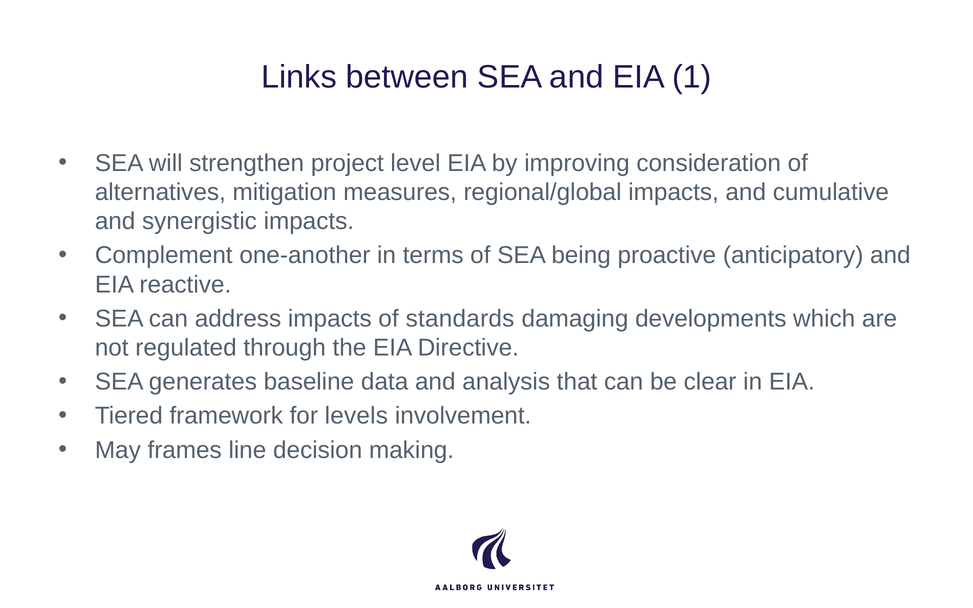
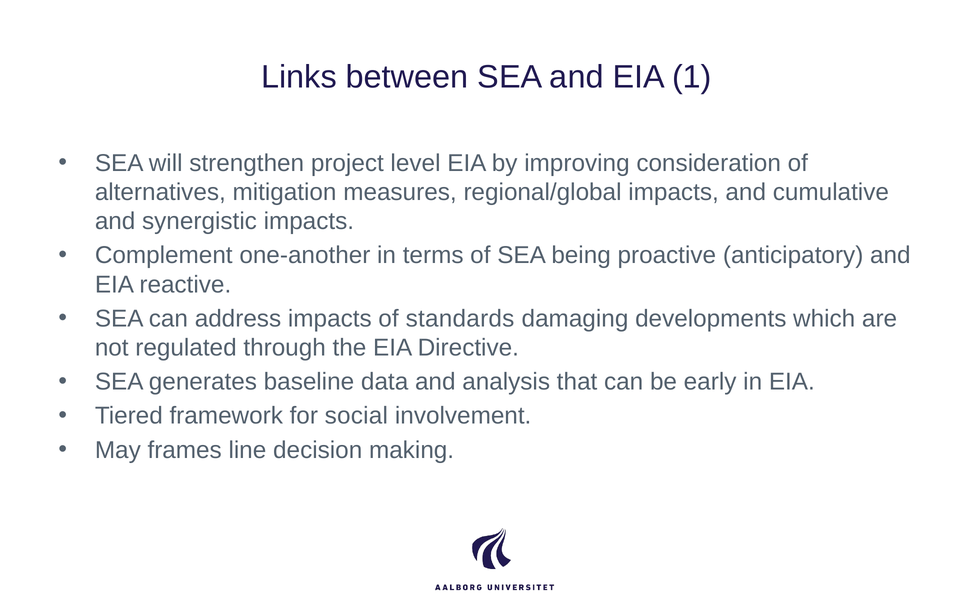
clear: clear -> early (710, 382)
levels: levels -> social (356, 416)
